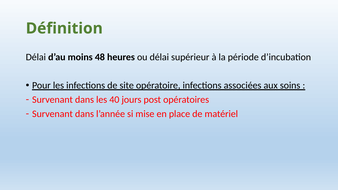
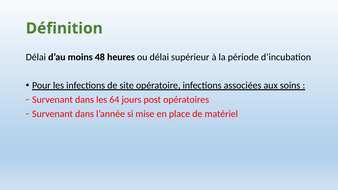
40: 40 -> 64 (114, 100)
